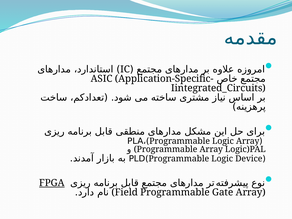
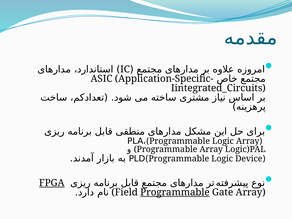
Programmable underline: none -> present (175, 192)
